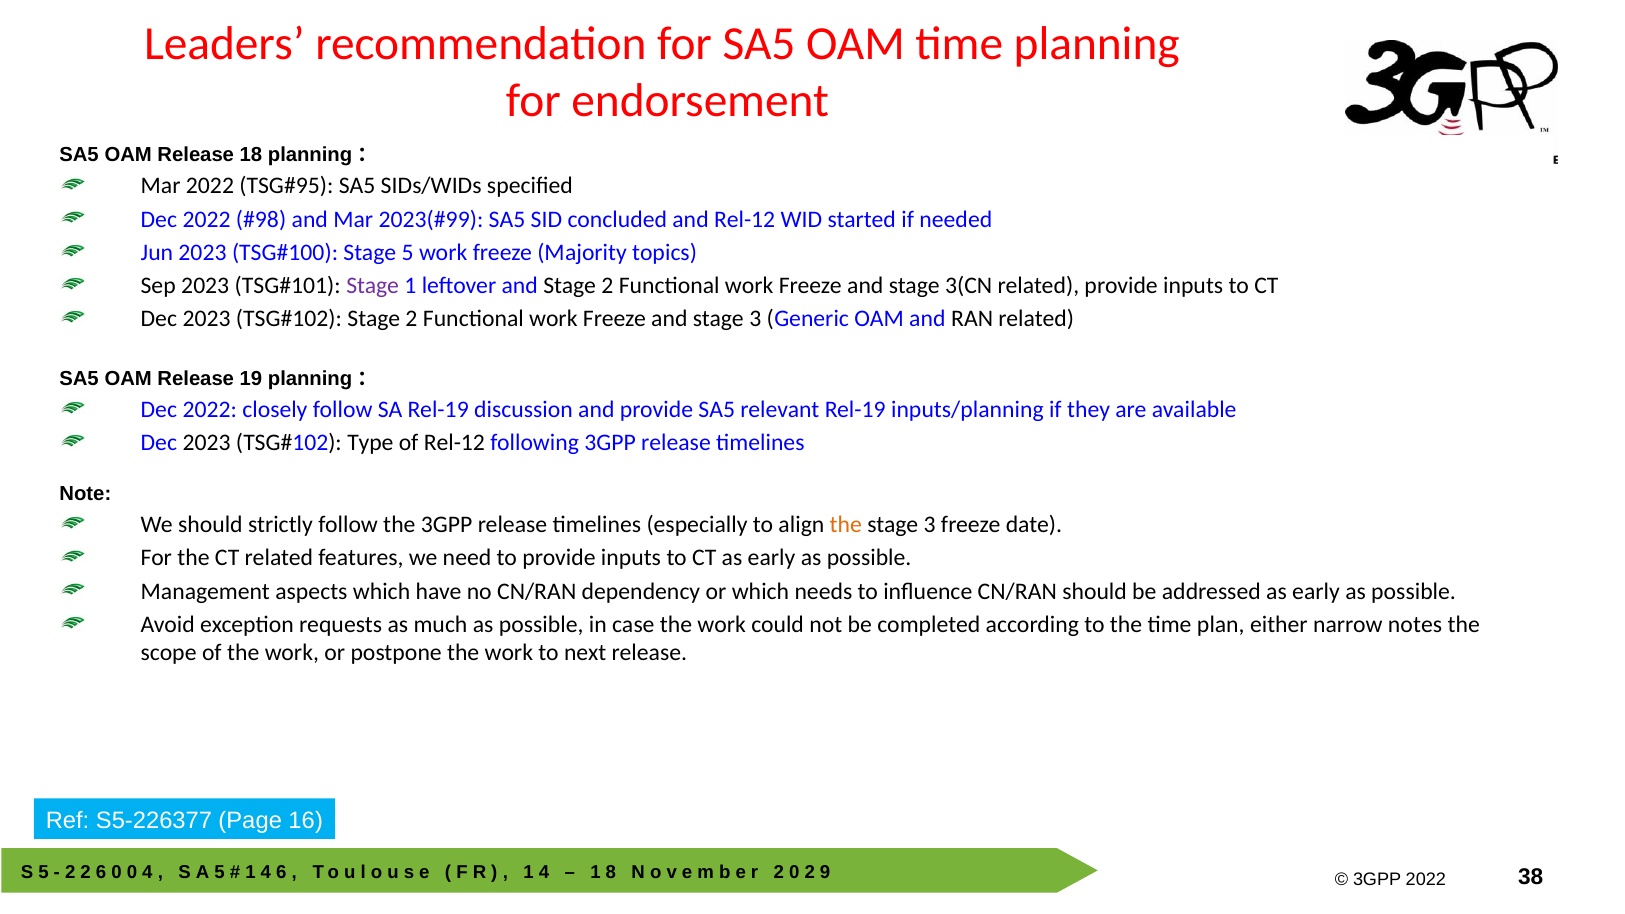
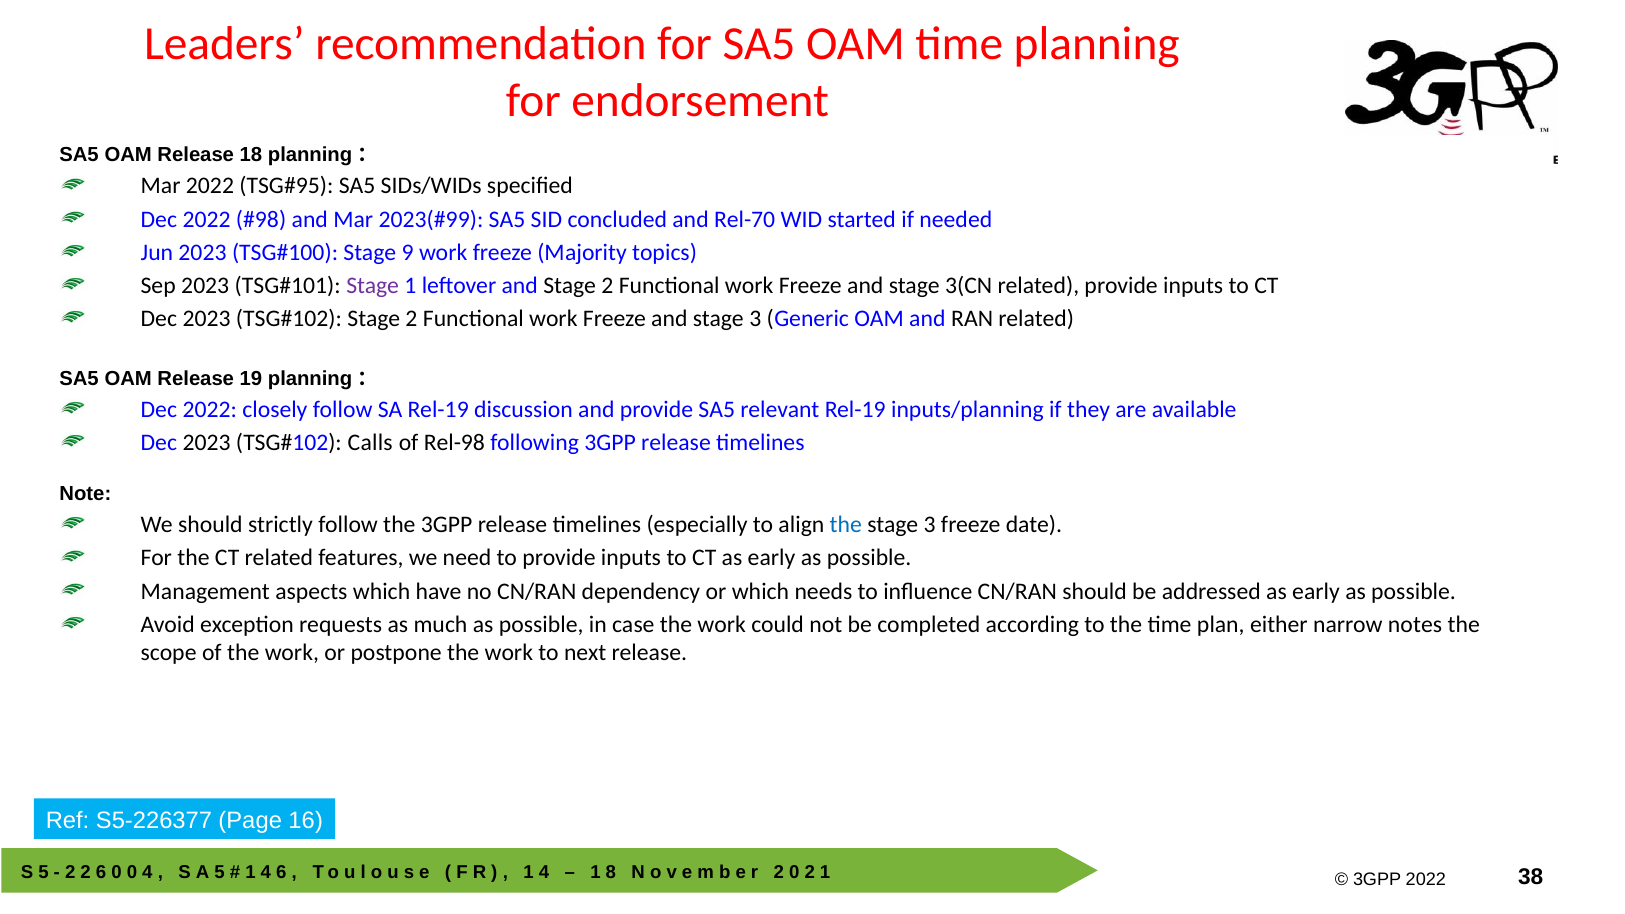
and Rel-12: Rel-12 -> Rel-70 (745, 219)
Stage 5: 5 -> 9 (408, 253)
Type: Type -> Calls (370, 443)
of Rel-12: Rel-12 -> Rel-98 (454, 443)
the colour: orange -> blue (846, 525)
2 9: 9 -> 1 (825, 873)
